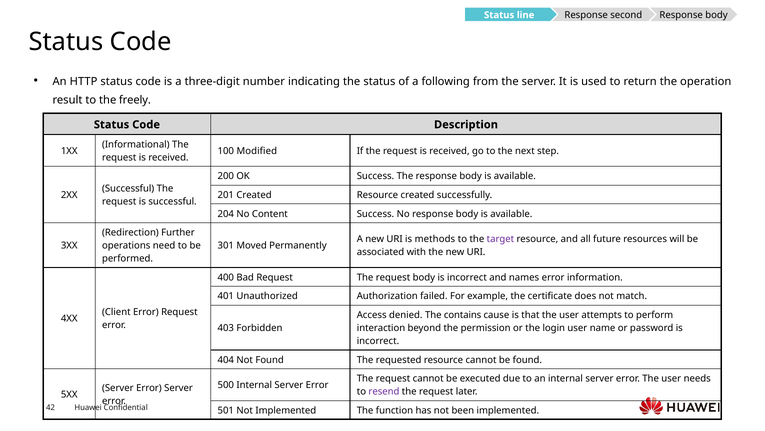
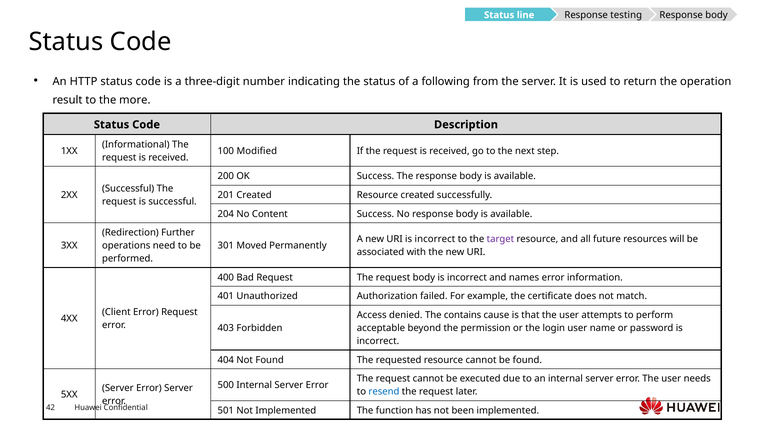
second: second -> testing (626, 15)
freely: freely -> more (135, 100)
URI is methods: methods -> incorrect (435, 239)
interaction: interaction -> acceptable (381, 328)
resend colour: purple -> blue (384, 391)
